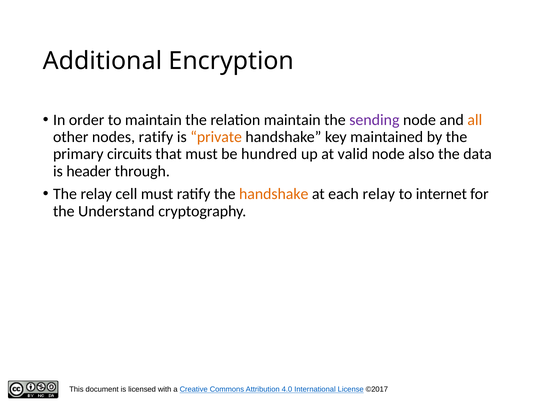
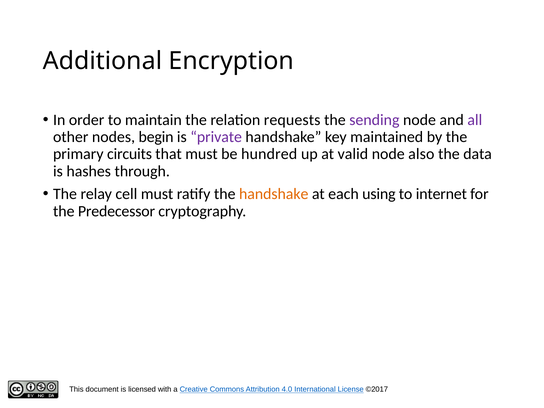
relation maintain: maintain -> requests (292, 120)
all colour: orange -> purple (475, 120)
nodes ratify: ratify -> begin (156, 137)
private colour: orange -> purple (216, 137)
header: header -> hashes (89, 171)
each relay: relay -> using (379, 194)
Understand: Understand -> Predecessor (116, 211)
